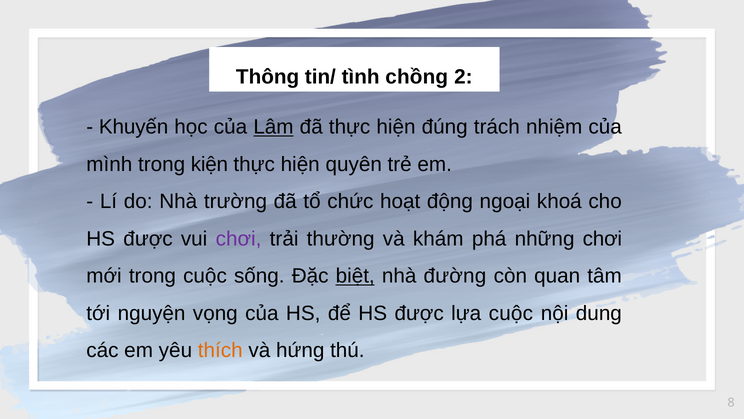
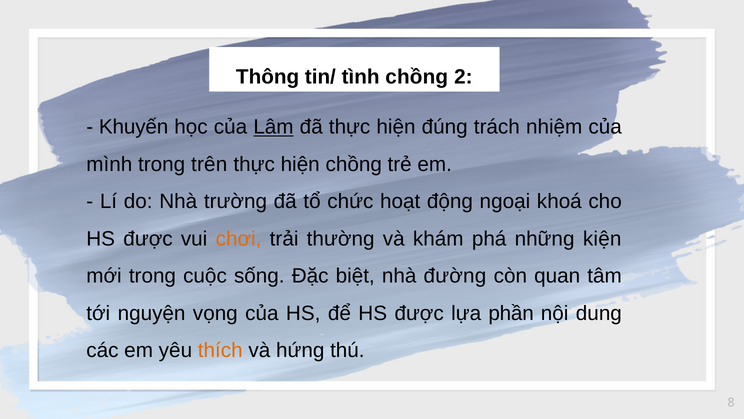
kiện: kiện -> trên (209, 164)
hiện quyên: quyên -> chồng (354, 164)
chơi colour: purple -> orange (239, 238)
những chơi: chơi -> kiện (602, 238)
biệt underline: present -> none (355, 276)
lựa cuộc: cuộc -> phần (511, 313)
